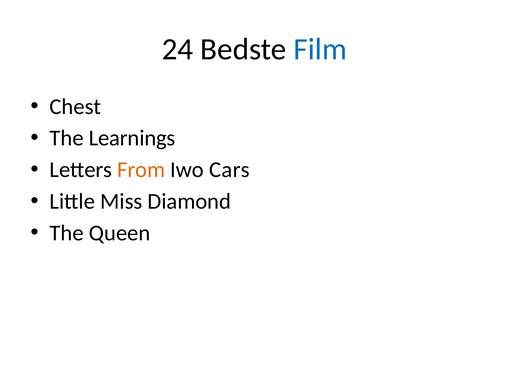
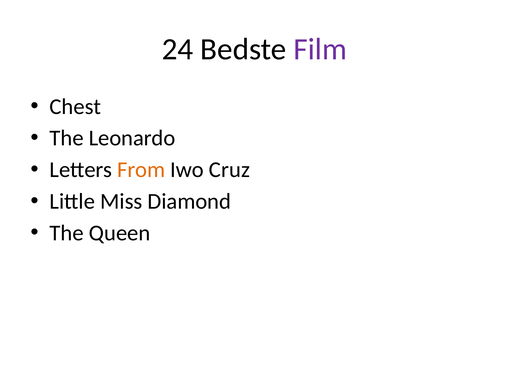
Film colour: blue -> purple (320, 49)
Learnings: Learnings -> Leonardo (132, 138)
Cars: Cars -> Cruz (230, 170)
